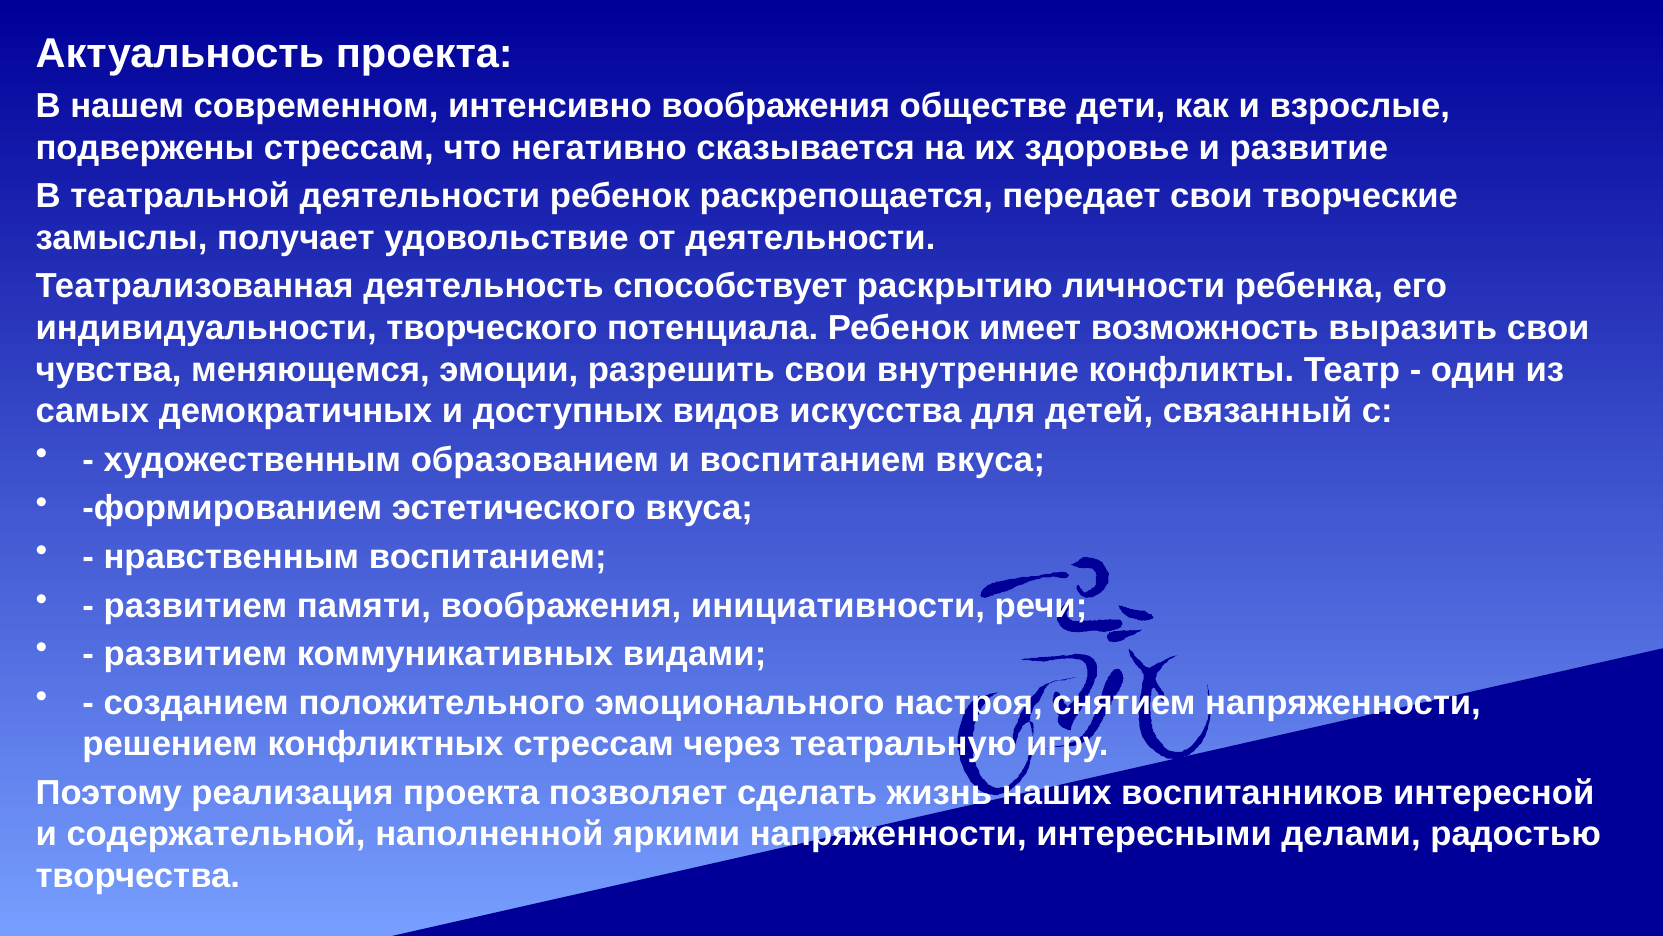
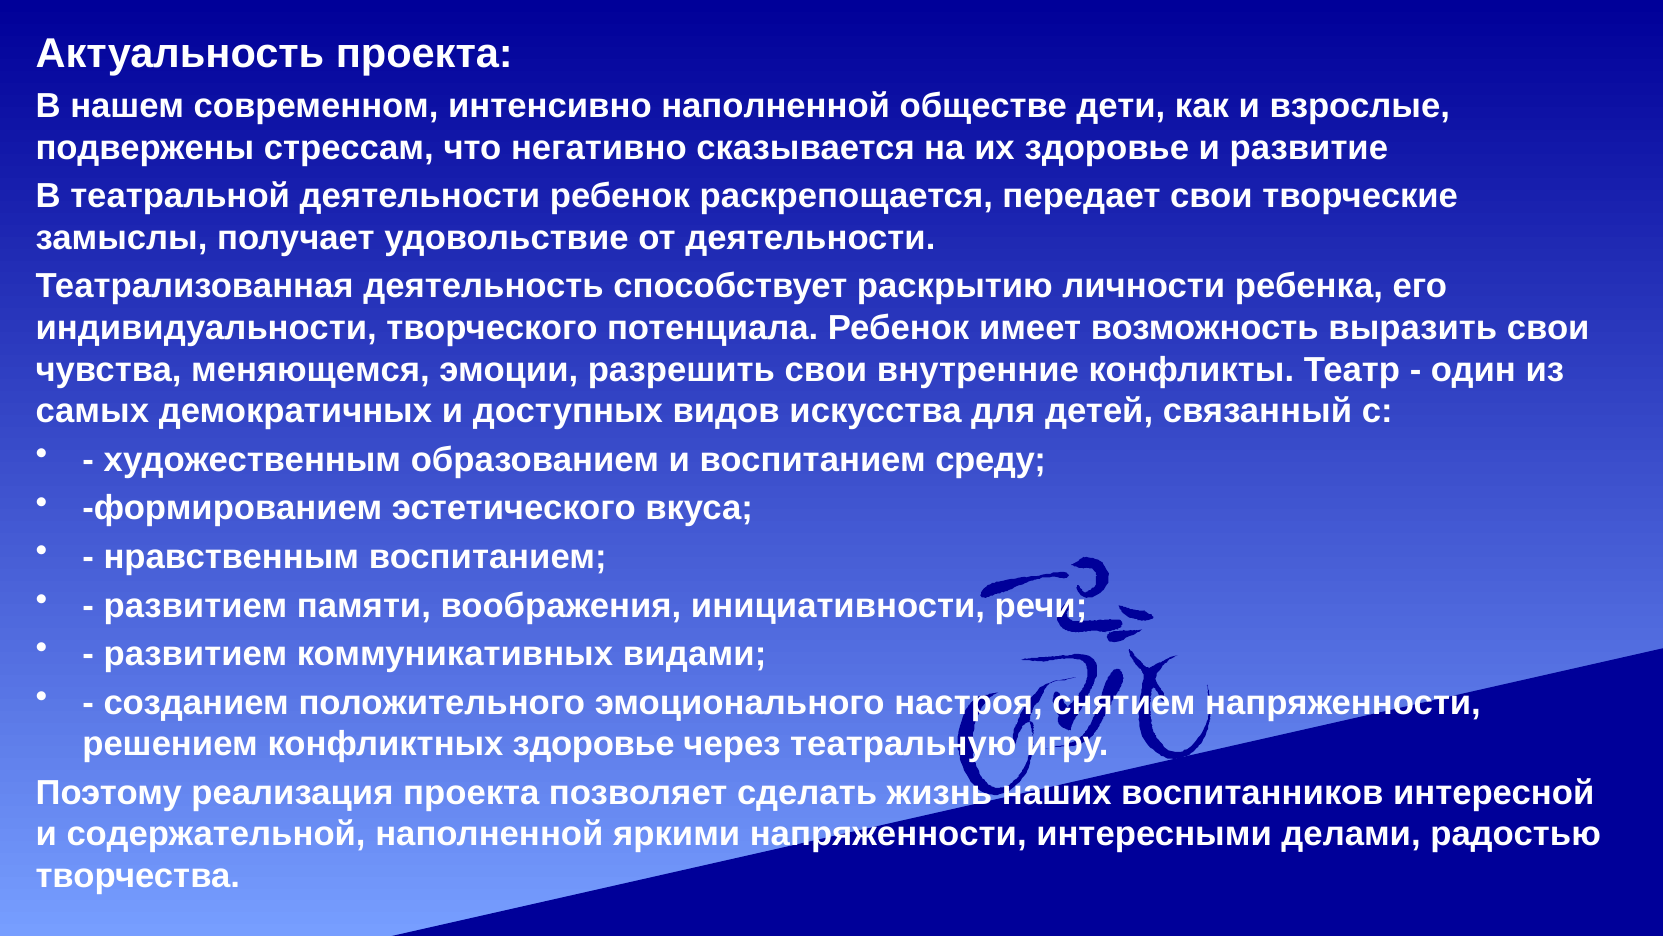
интенсивно воображения: воображения -> наполненной (776, 106)
воспитанием вкуса: вкуса -> среду (991, 460)
конфликтных стрессам: стрессам -> здоровье (594, 744)
